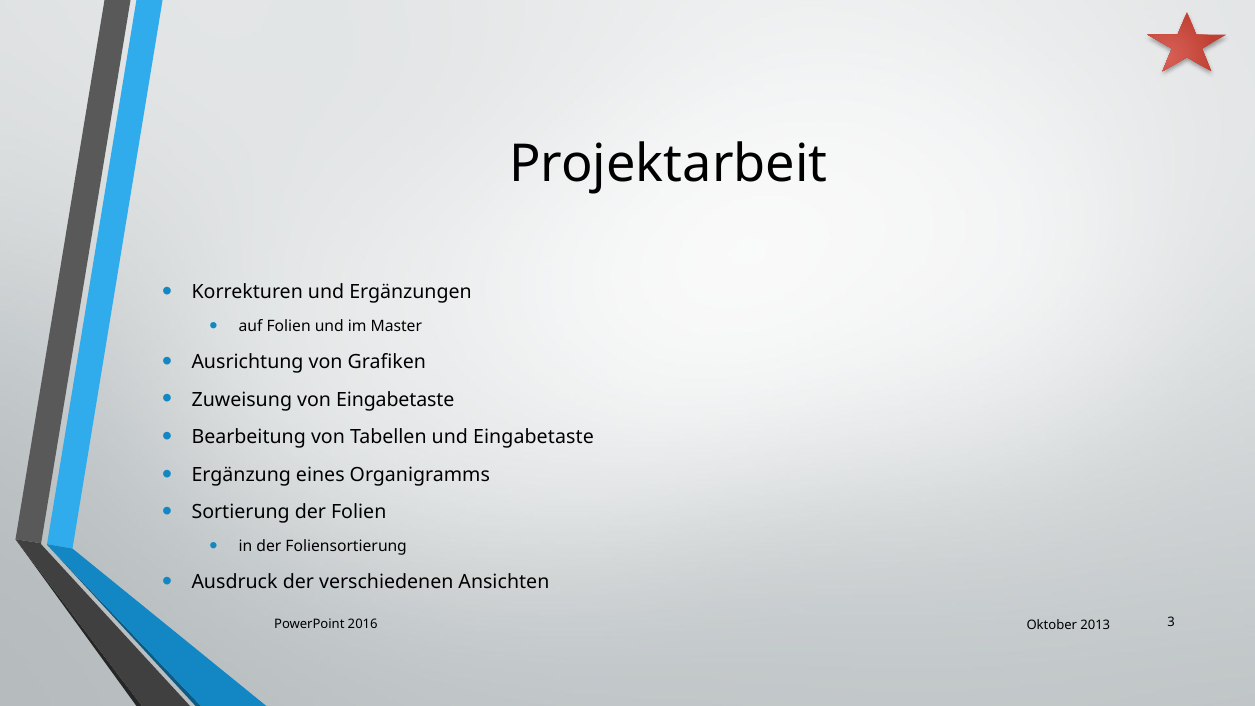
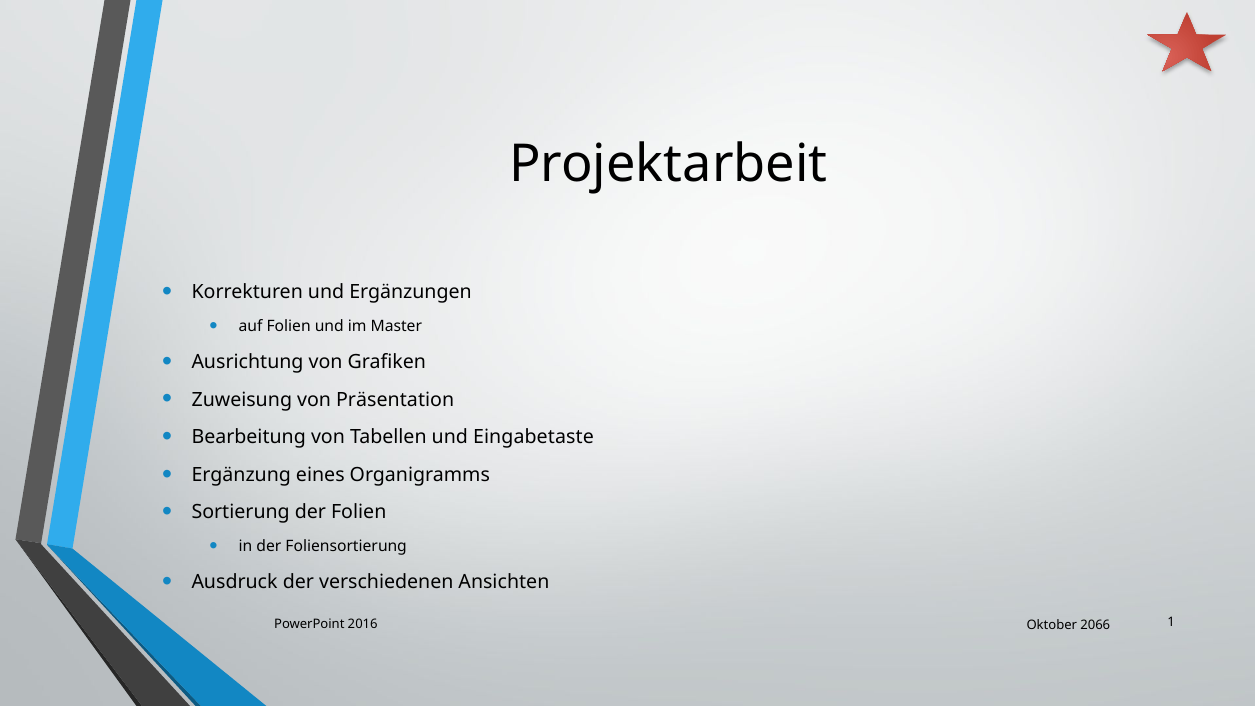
von Eingabetaste: Eingabetaste -> Präsentation (395, 400)
3: 3 -> 1 (1171, 623)
2013: 2013 -> 2066 (1095, 625)
